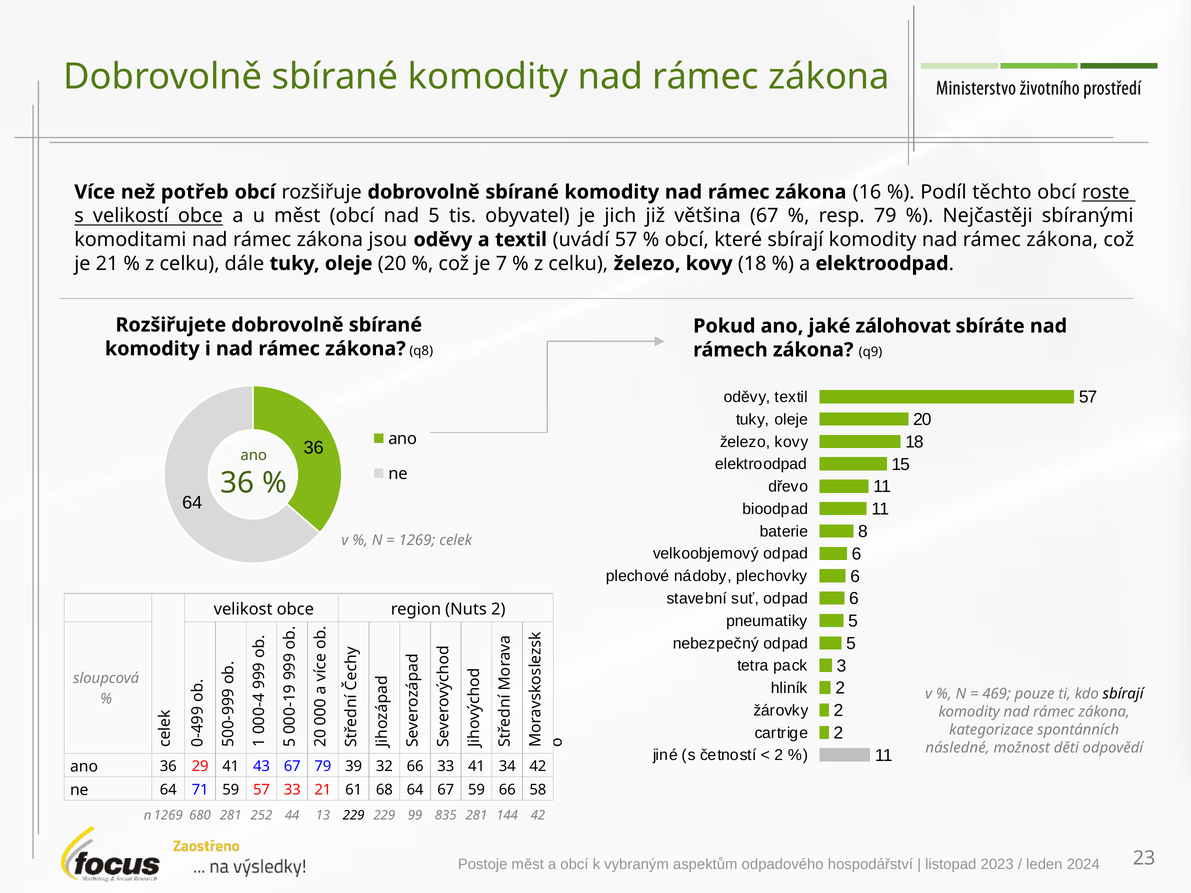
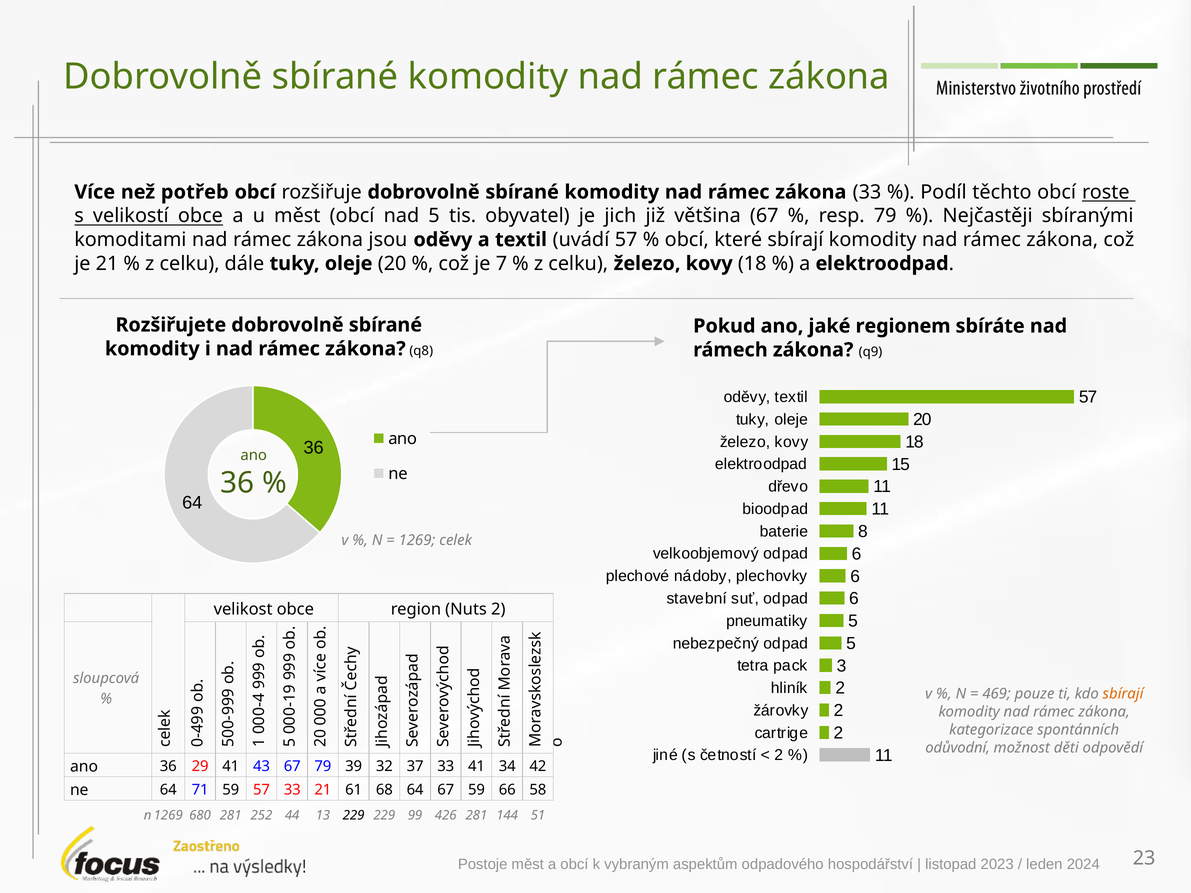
zákona 16: 16 -> 33 (867, 192)
zálohovat: zálohovat -> regionem (903, 326)
sbírají colour: black -> orange (1123, 694)
následné: následné -> odůvodní (958, 748)
32 66: 66 -> 37 (415, 767)
835: 835 -> 426 (446, 816)
144 42: 42 -> 51 (538, 816)
